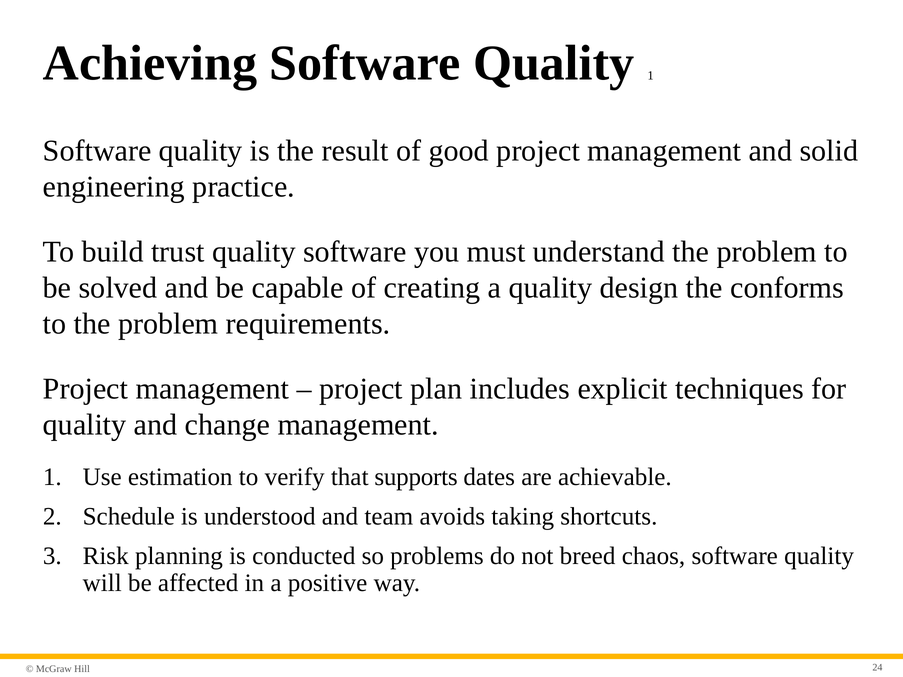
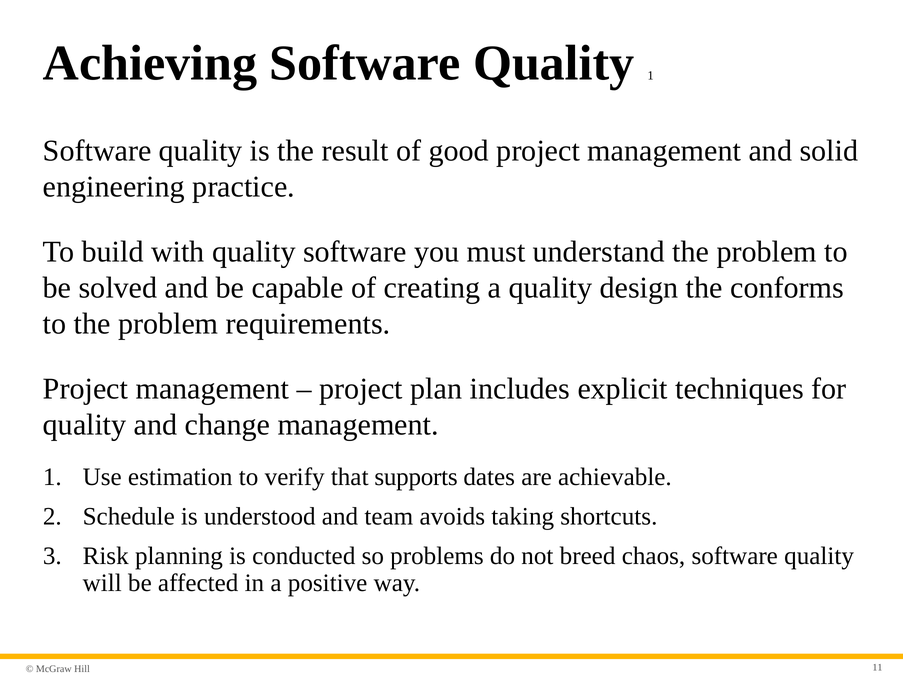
trust: trust -> with (178, 252)
24: 24 -> 11 (877, 668)
